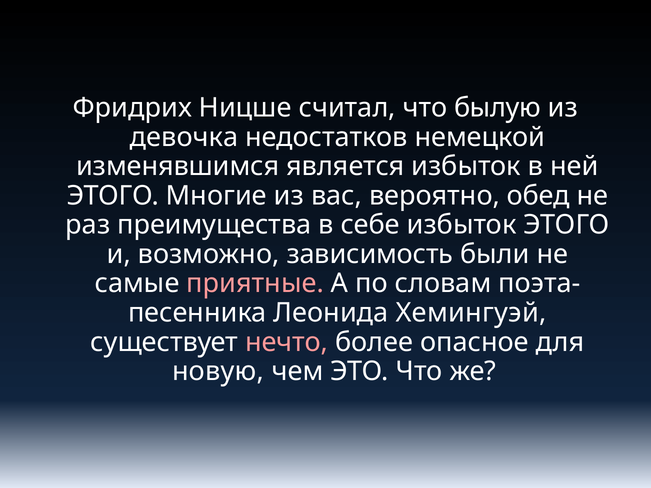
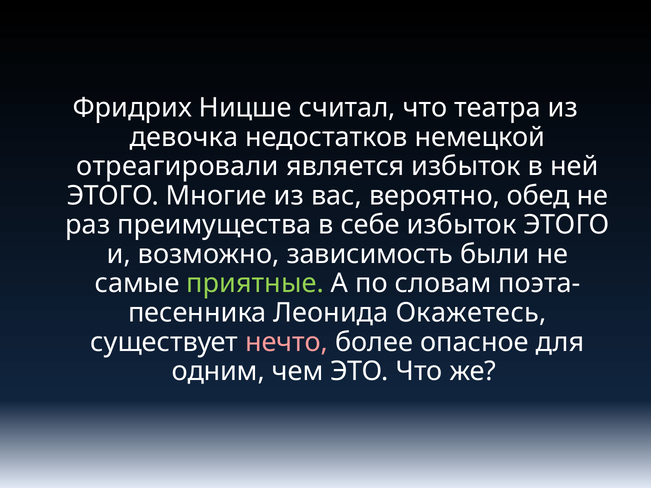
былую: былую -> театра (497, 108)
изменявшимся: изменявшимся -> отреагировали (178, 166)
приятные colour: pink -> light green (255, 284)
Хемингуэй: Хемингуэй -> Окажетесь (471, 313)
новую: новую -> одним (218, 372)
